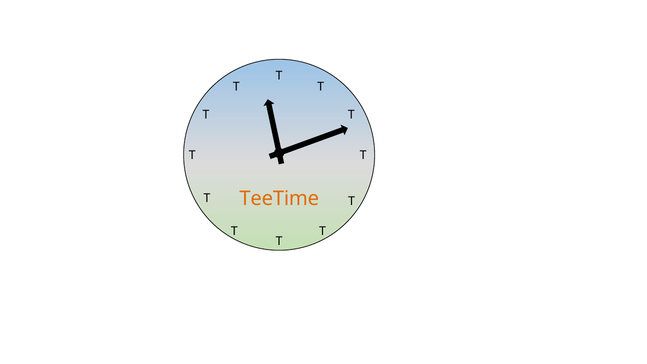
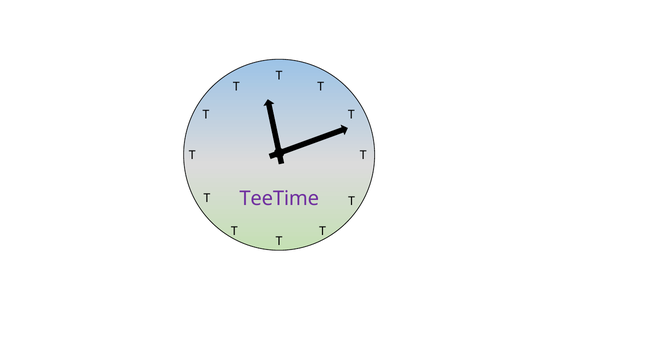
TeeTime colour: orange -> purple (279, 199)
